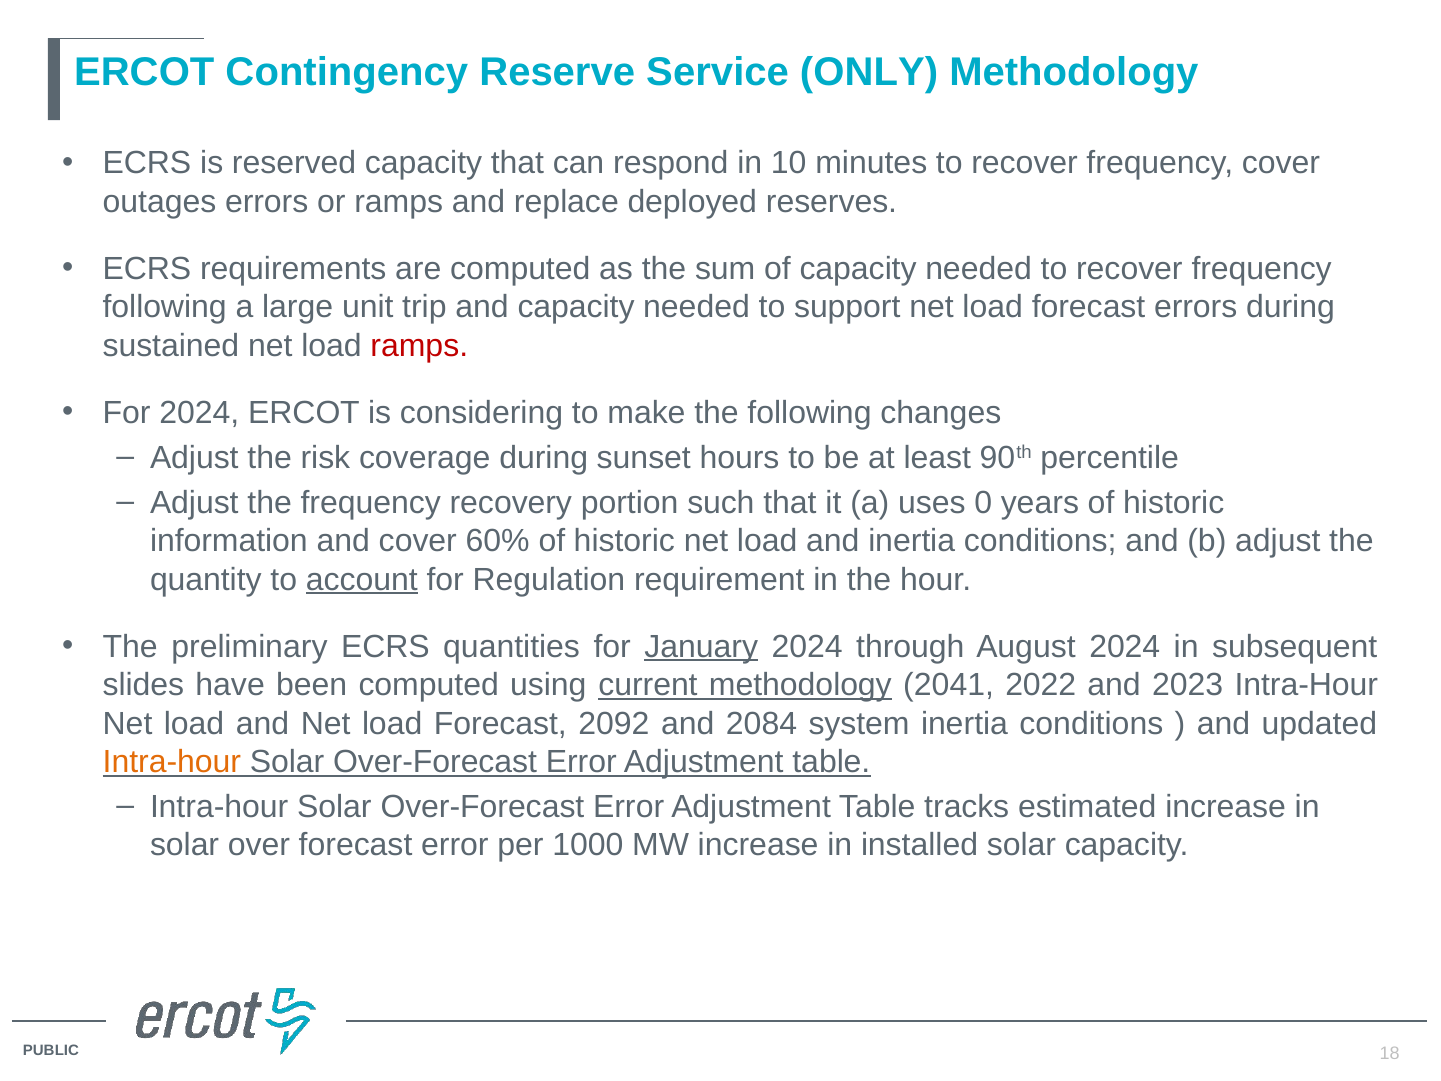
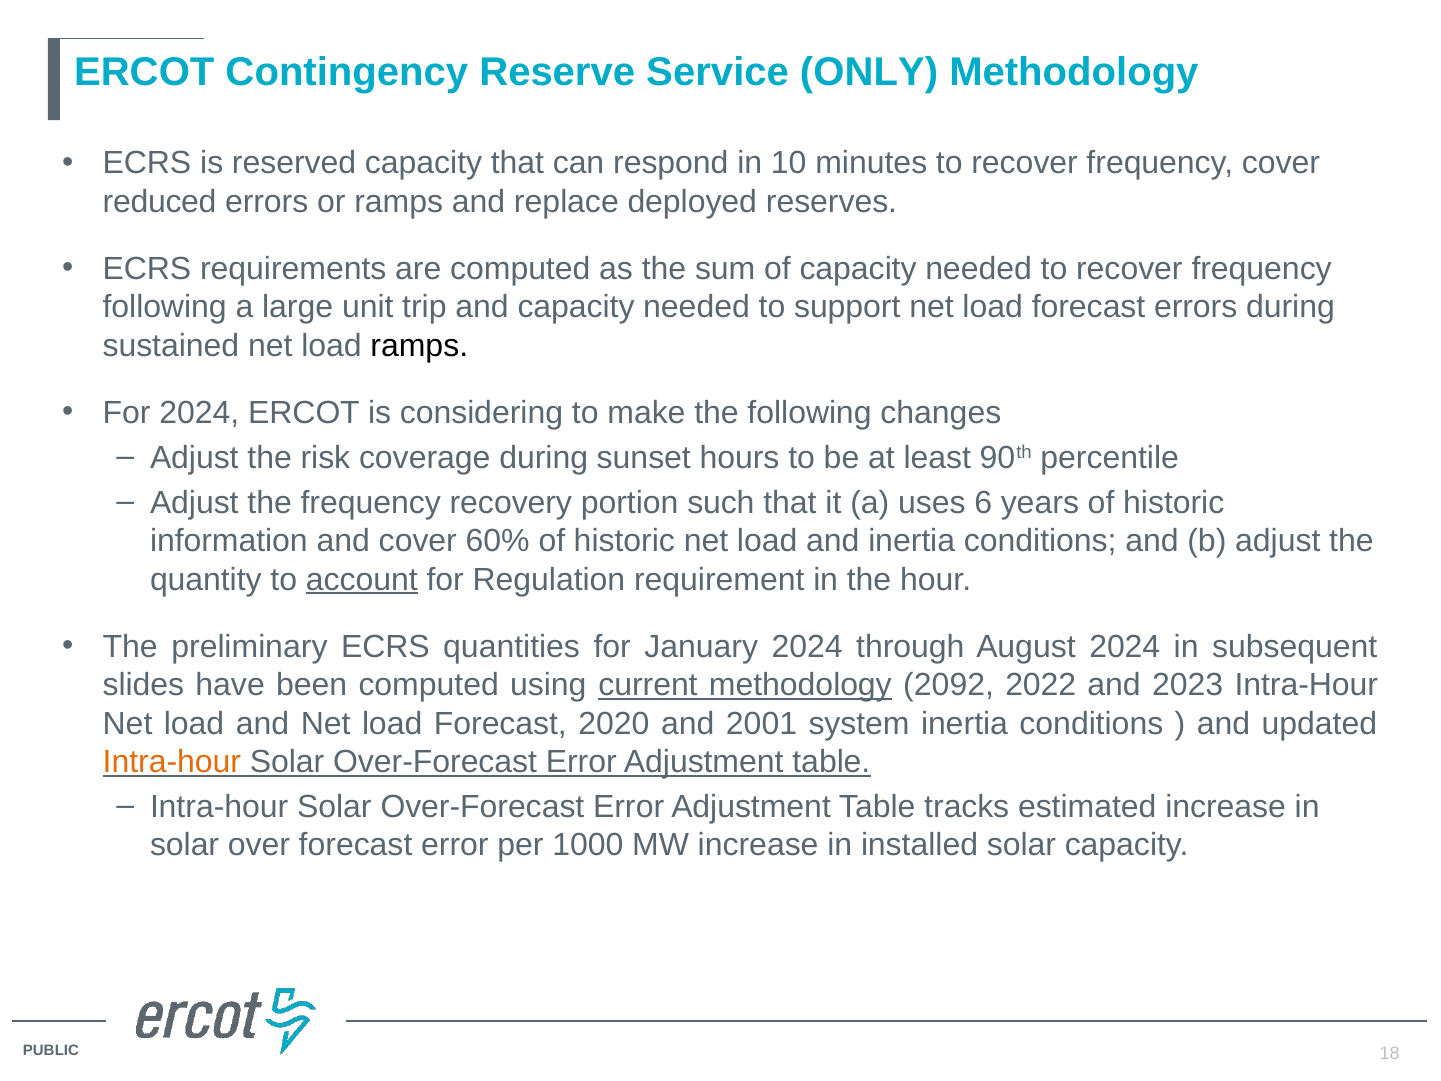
outages: outages -> reduced (160, 202)
ramps colour: red -> black (419, 346)
0: 0 -> 6 (983, 503)
January underline: present -> none (701, 647)
2041: 2041 -> 2092 (949, 685)
2092: 2092 -> 2020 (614, 723)
2084: 2084 -> 2001 (762, 723)
